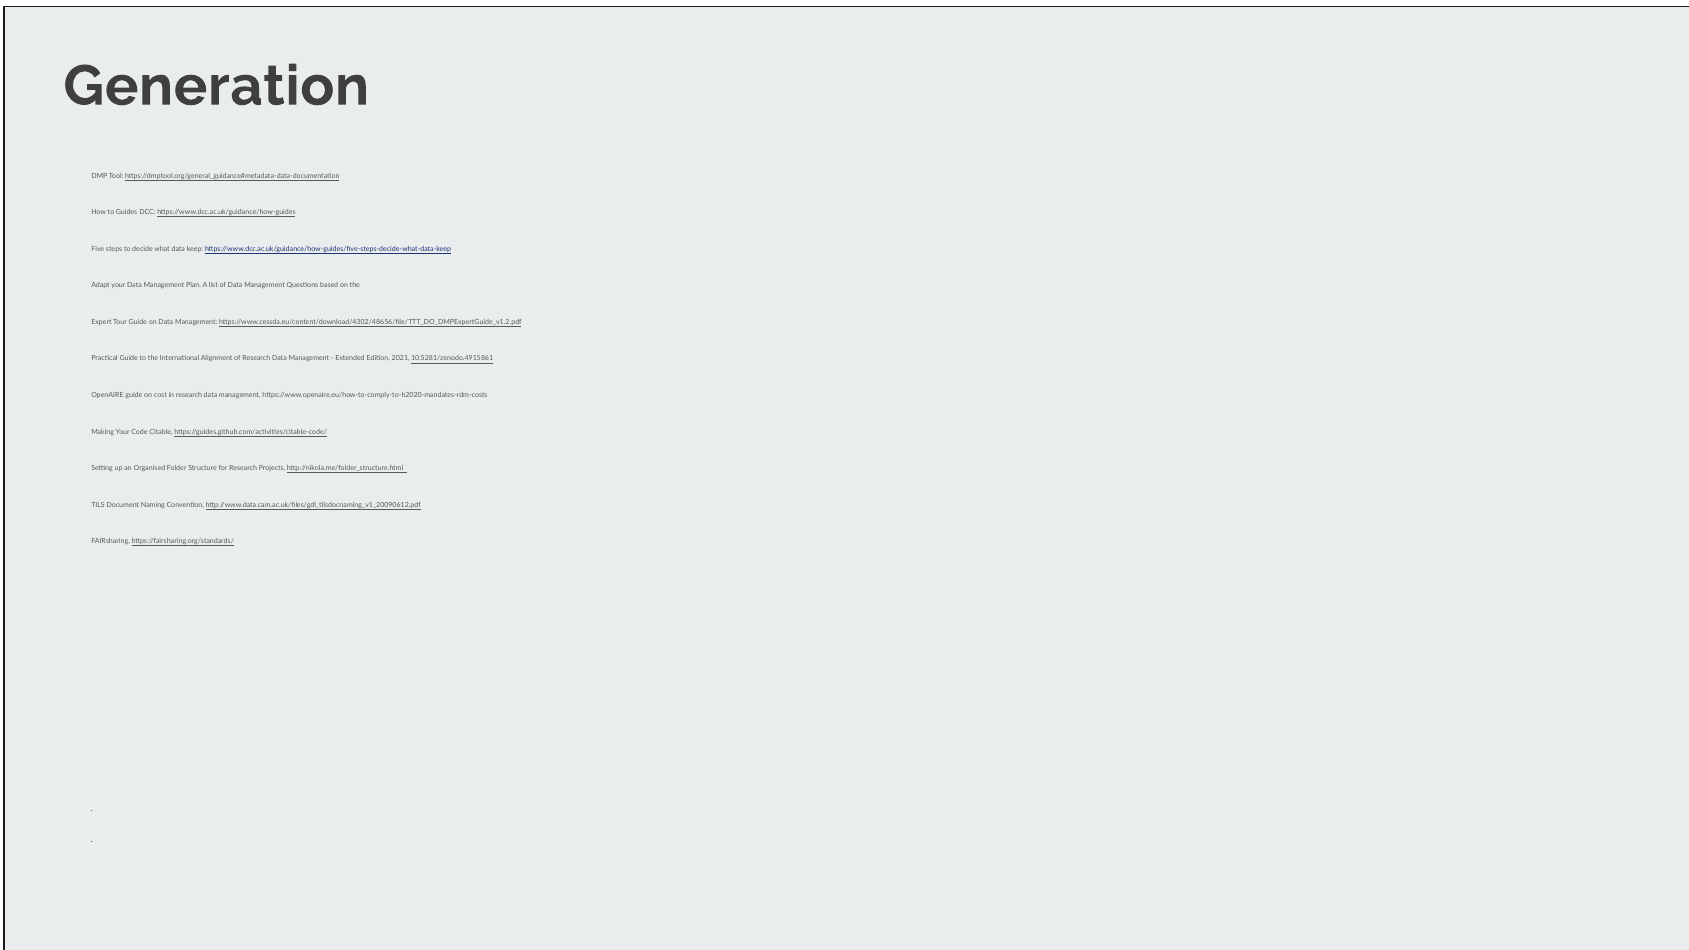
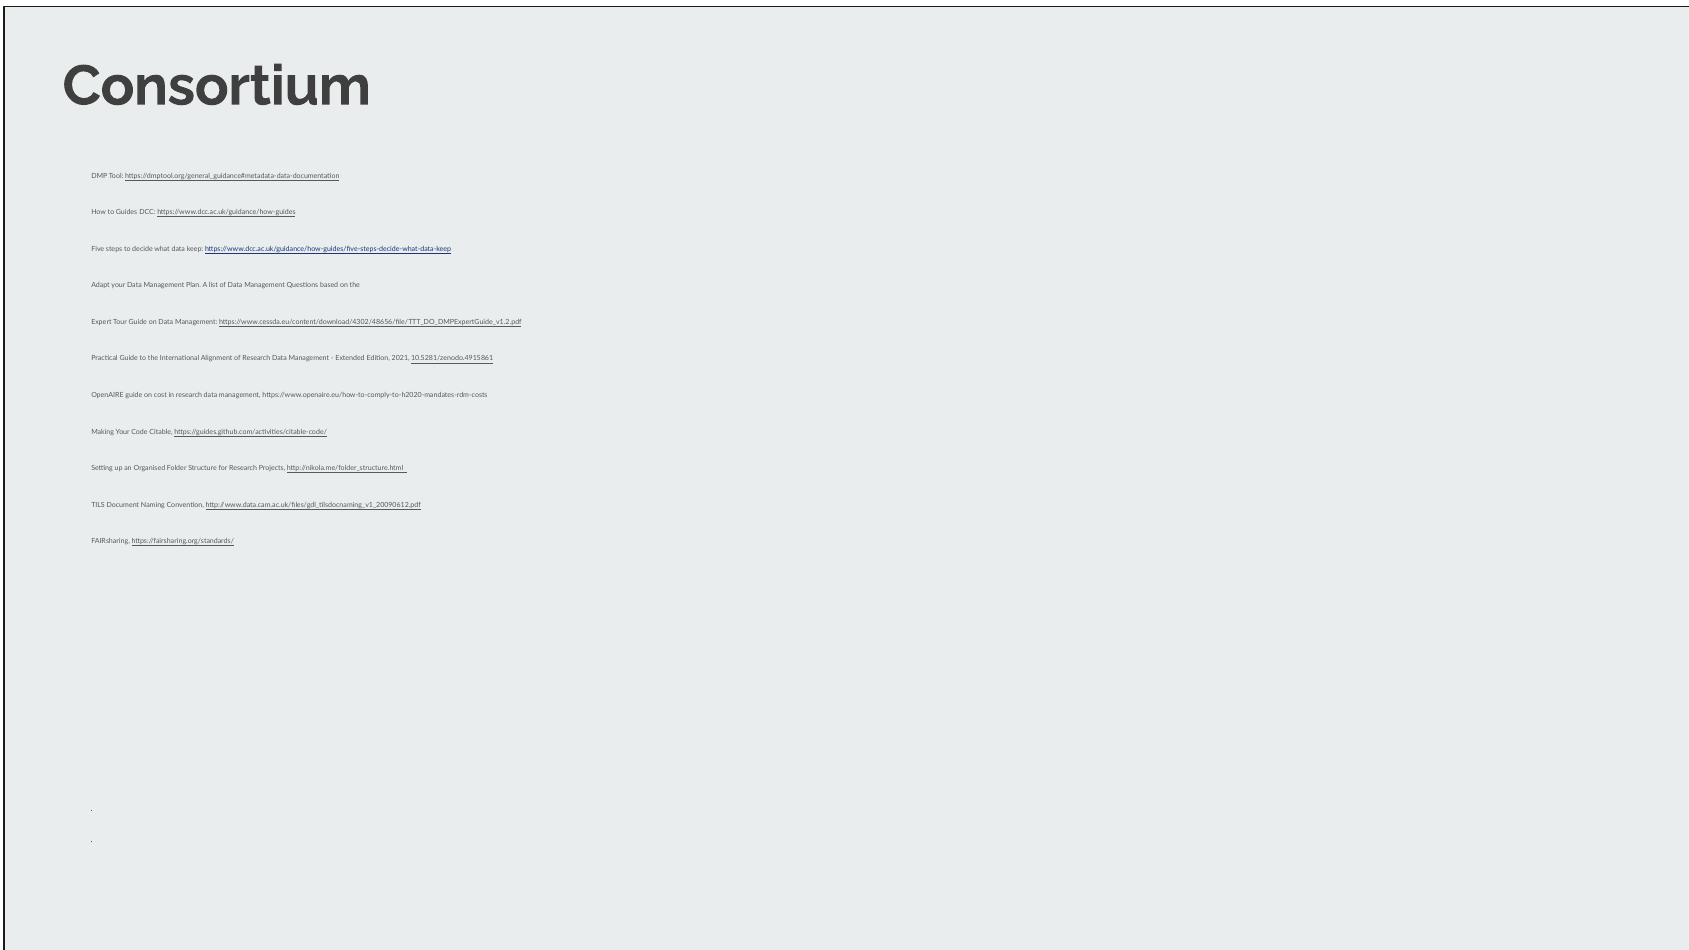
Generation: Generation -> Consortium (217, 86)
